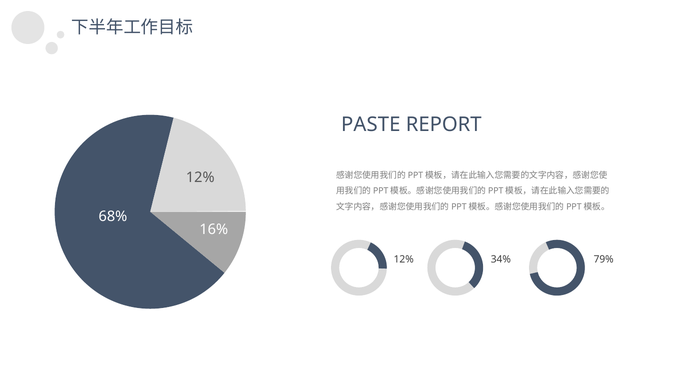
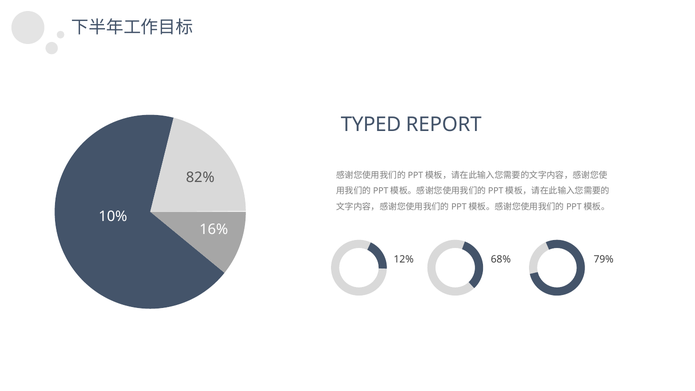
PASTE: PASTE -> TYPED (371, 124)
12%: 12% -> 82% (200, 177)
68%: 68% -> 10% (113, 217)
34%: 34% -> 68% (501, 259)
